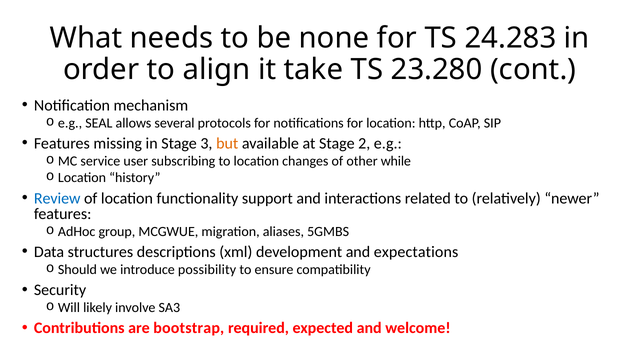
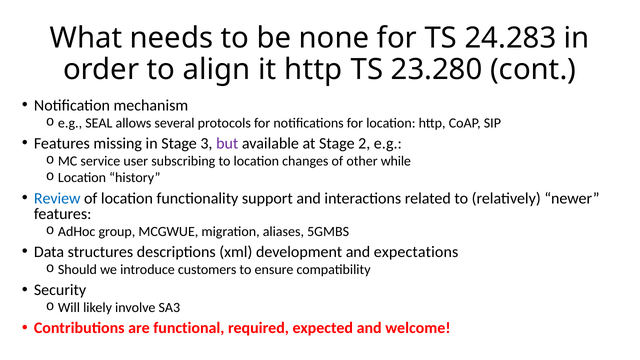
it take: take -> http (313, 70)
but colour: orange -> purple (227, 144)
possibility: possibility -> customers (207, 270)
bootstrap: bootstrap -> functional (189, 328)
